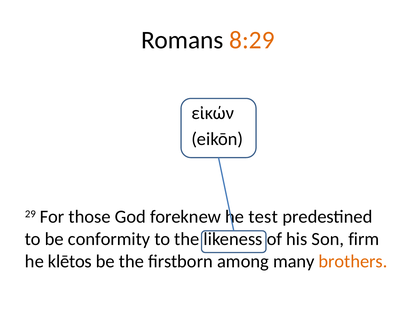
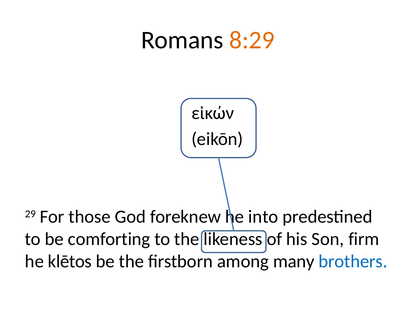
test: test -> into (263, 217)
conformity: conformity -> comforting (109, 239)
brothers colour: orange -> blue (353, 261)
